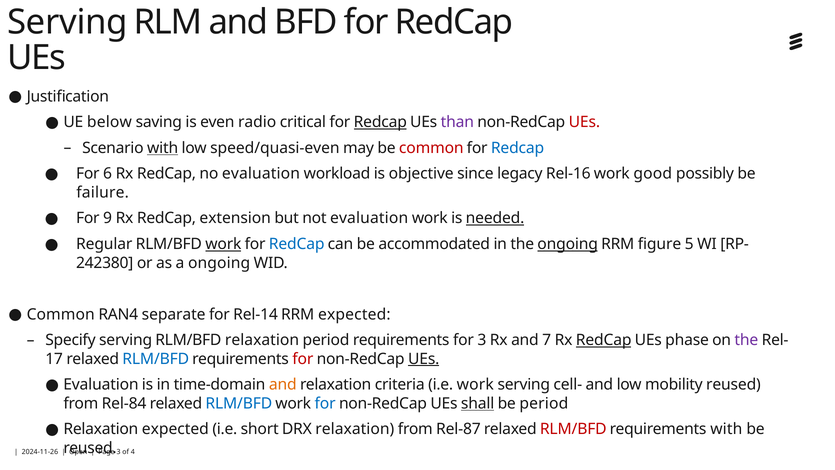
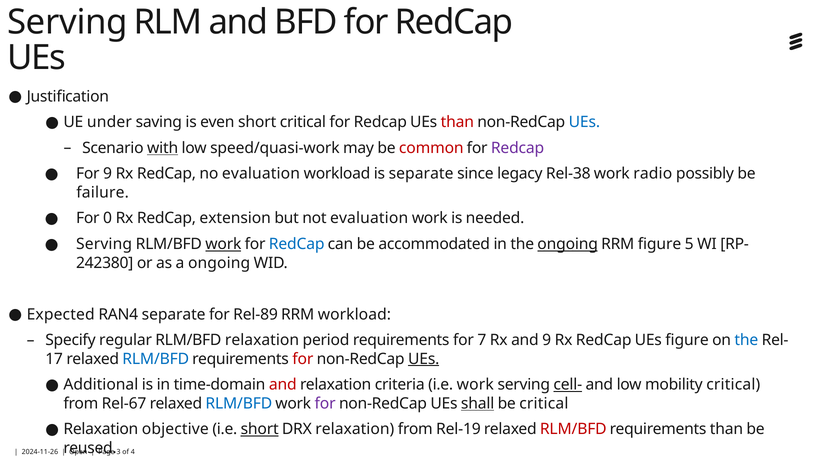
below: below -> under (109, 122)
even radio: radio -> short (257, 122)
Redcap underline: present -> none (380, 122)
than colour: purple -> red (457, 122)
UEs colour: red -> blue (584, 122)
speed/quasi-even: speed/quasi-even -> speed/quasi-work (275, 148)
Redcap colour: blue -> purple (518, 148)
For 6: 6 -> 9 (108, 174)
is objective: objective -> separate (421, 174)
Rel-16: Rel-16 -> Rel-38 (568, 174)
good: good -> radio (653, 174)
9: 9 -> 0 (108, 218)
needed underline: present -> none (495, 218)
Regular: Regular -> Serving (104, 244)
Common: Common -> Expected (61, 314)
Rel-14: Rel-14 -> Rel-89 (256, 314)
RRM expected: expected -> workload (354, 314)
Specify serving: serving -> regular (126, 340)
for 3: 3 -> 7 (482, 340)
and 7: 7 -> 9 (547, 340)
RedCap underline: present -> none (604, 340)
UEs phase: phase -> figure (687, 340)
the colour: purple -> blue (746, 340)
Evaluation: Evaluation -> Additional (101, 384)
and colour: orange -> red (283, 384)
cell- underline: none -> present (568, 384)
mobility reused: reused -> critical (733, 384)
Rel-84: Rel-84 -> Rel-67 (124, 403)
for colour: blue -> purple (325, 403)
be period: period -> critical (544, 403)
Relaxation expected: expected -> objective (175, 429)
short underline: none -> present (260, 429)
Rel-87: Rel-87 -> Rel-19 (458, 429)
requirements with: with -> than (727, 429)
